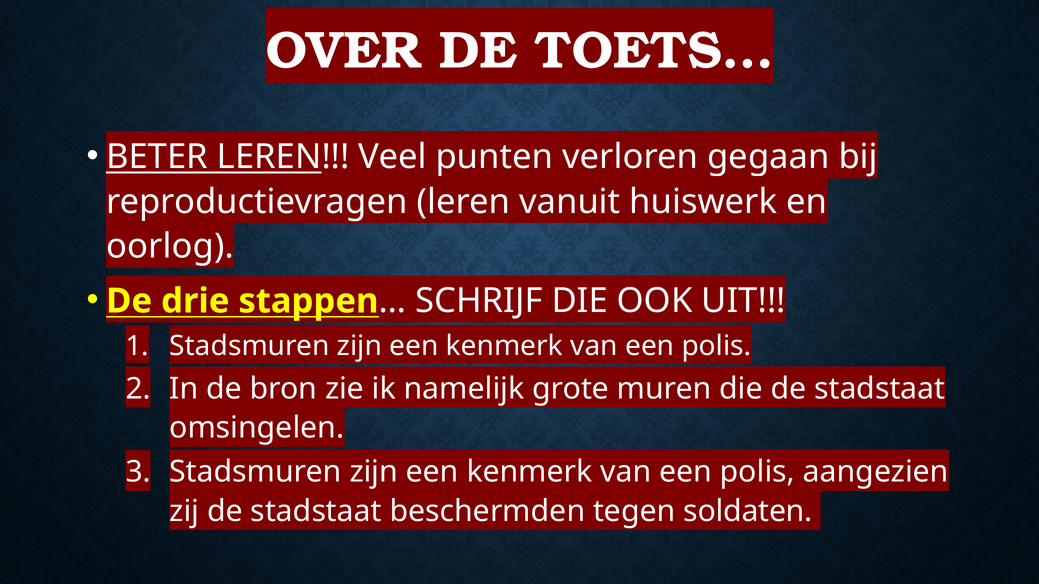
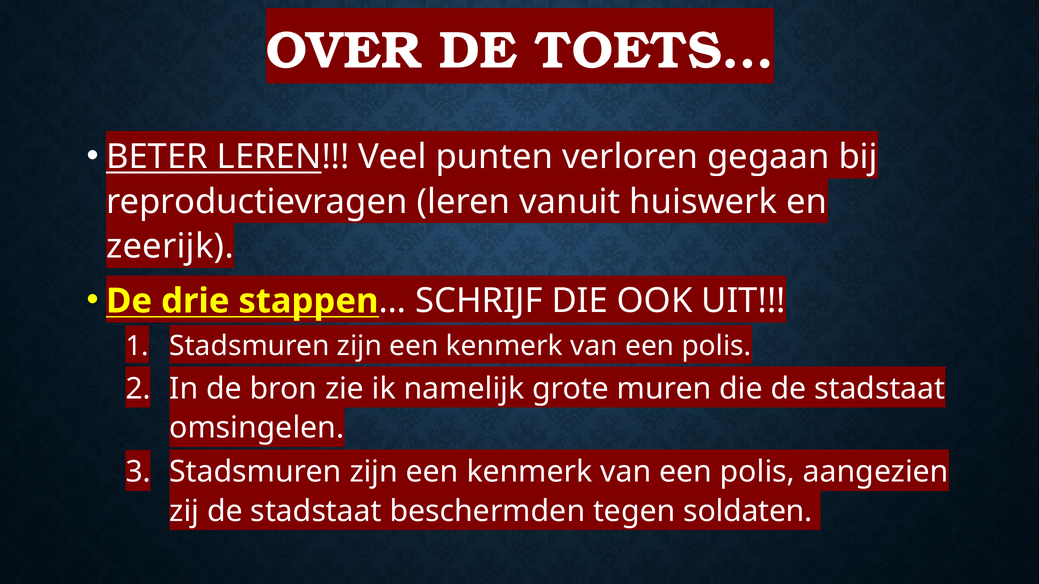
oorlog: oorlog -> zeerijk (170, 247)
